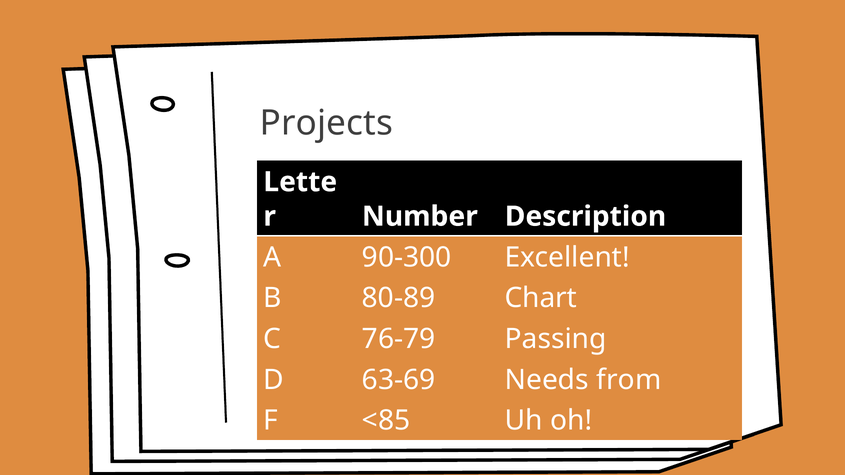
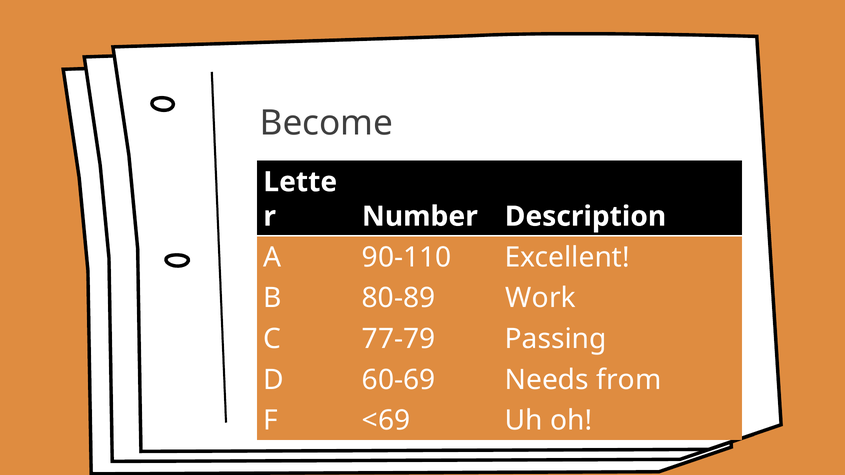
Projects: Projects -> Become (326, 123)
90-300: 90-300 -> 90-110 (407, 257)
Chart: Chart -> Work (541, 298)
76-79: 76-79 -> 77-79 (399, 339)
63-69: 63-69 -> 60-69 (399, 380)
<85: <85 -> <69 (386, 421)
